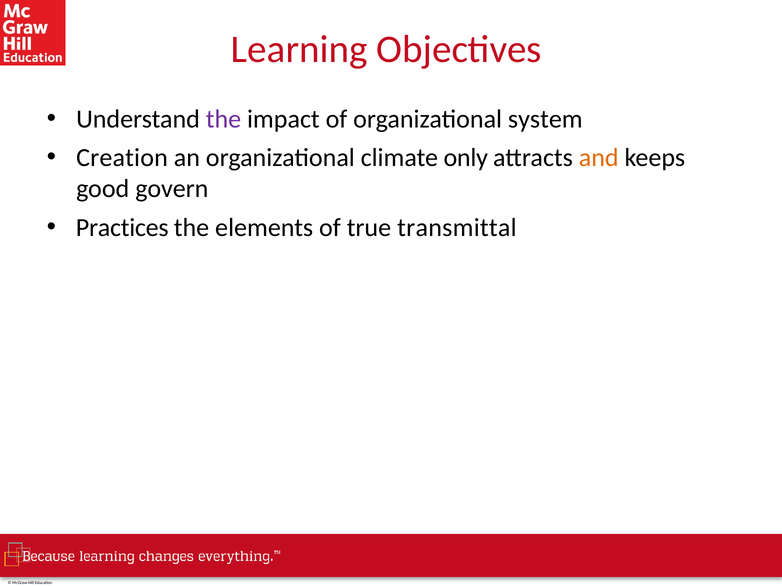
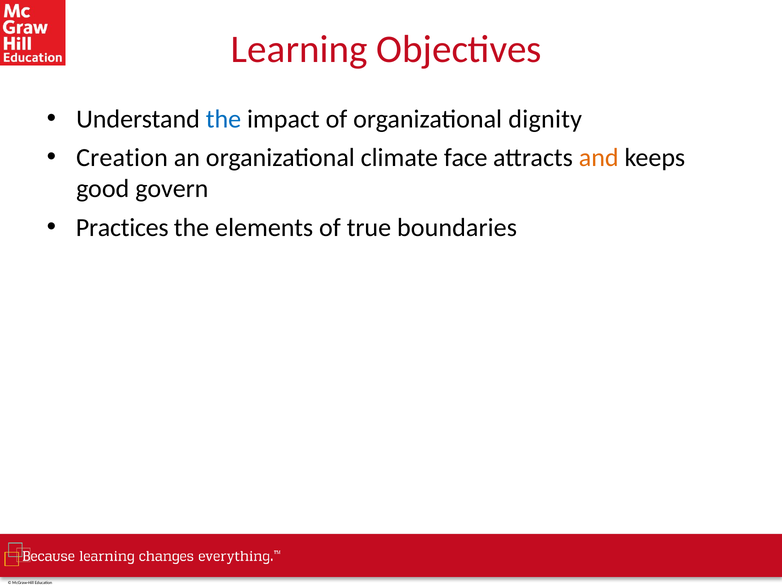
the colour: purple -> blue (223, 119)
system: system -> dignity (545, 119)
only: only -> face (466, 158)
transmittal: transmittal -> boundaries (457, 228)
